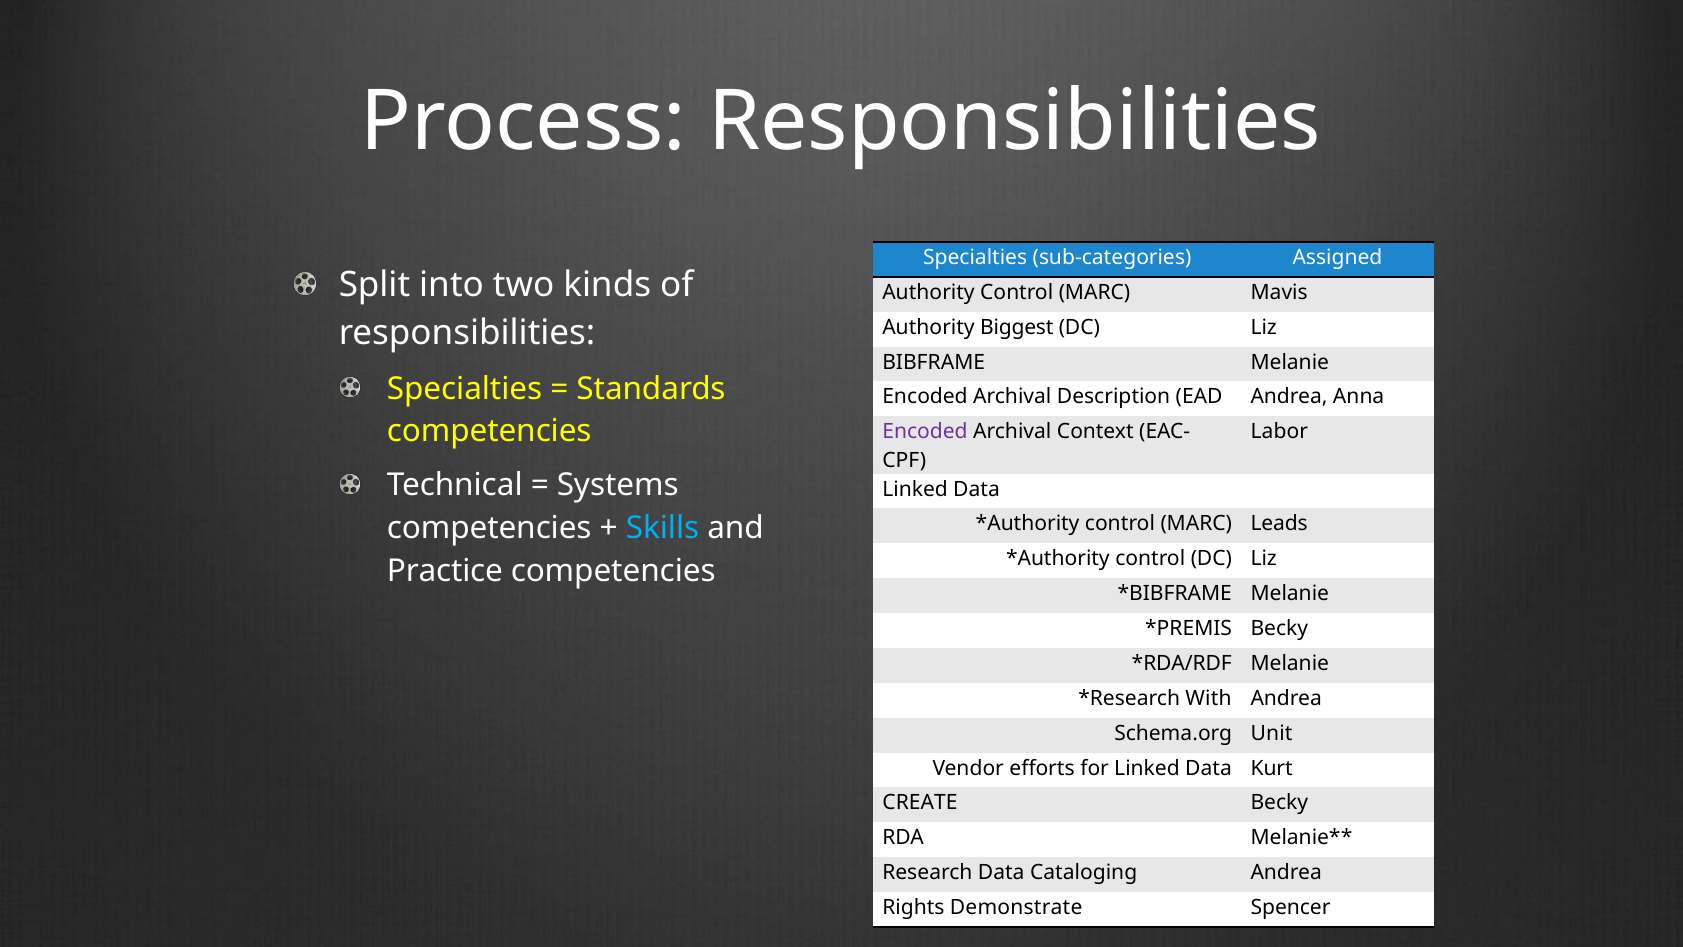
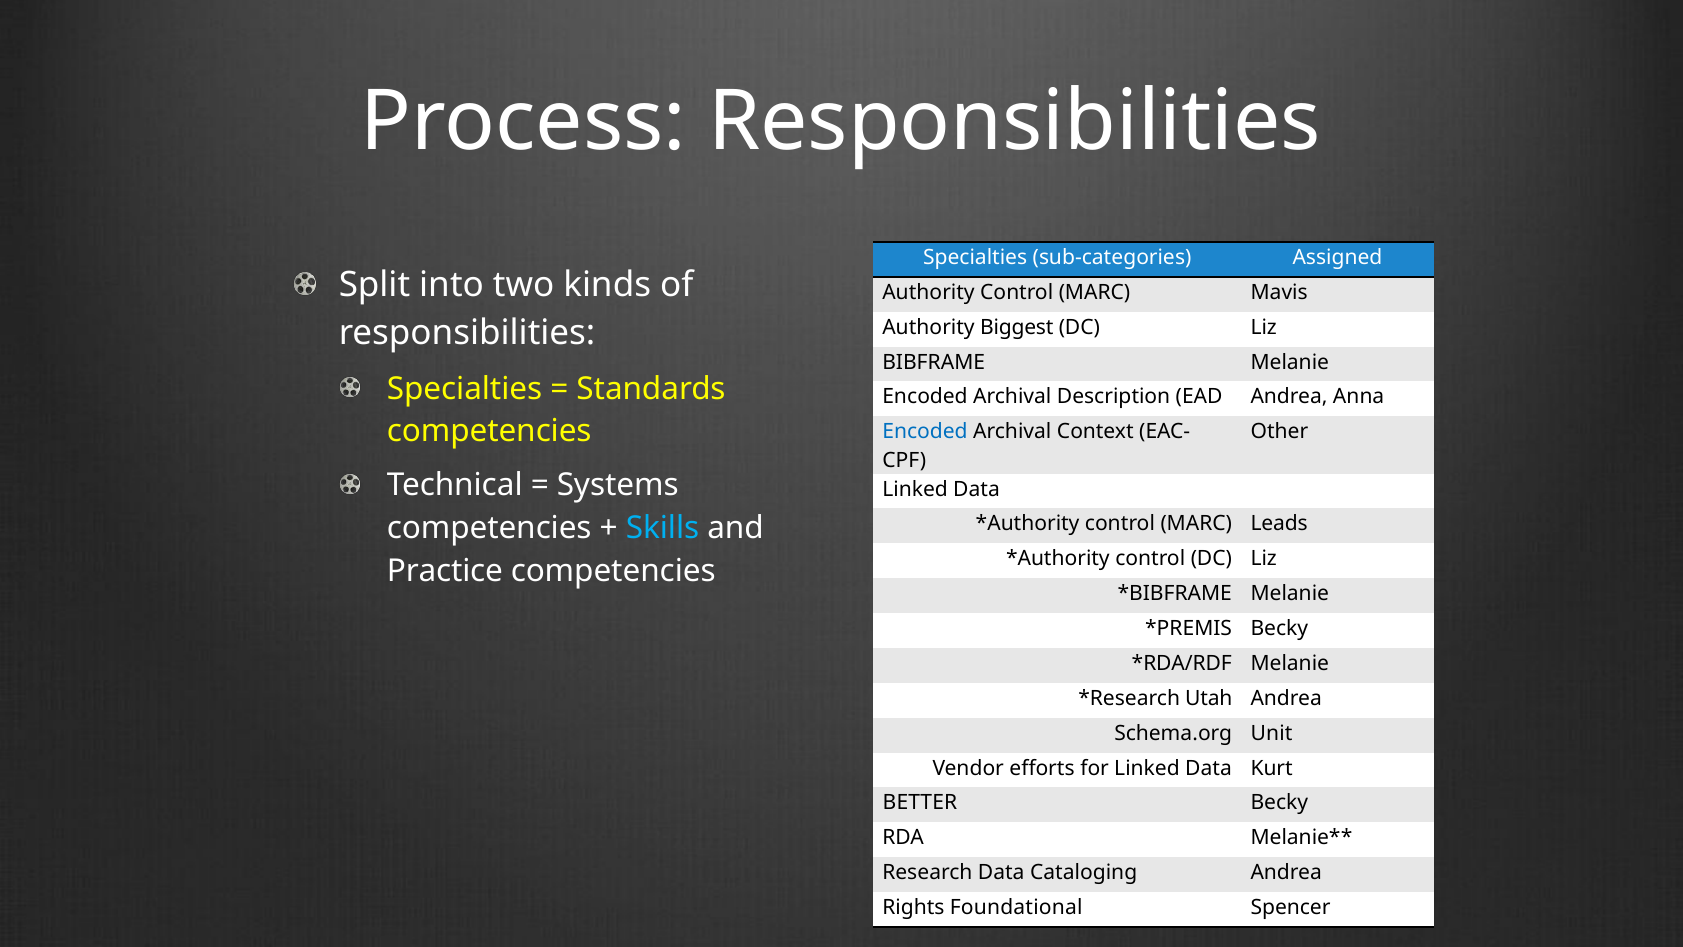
Encoded colour: purple -> blue (925, 432)
Labor: Labor -> Other (1279, 432)
With: With -> Utah (1209, 698)
CREATE: CREATE -> BETTER (920, 803)
Demonstrate: Demonstrate -> Foundational (1016, 907)
